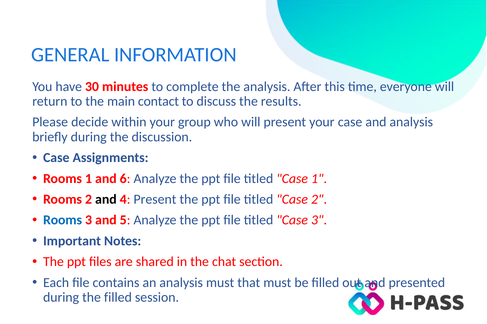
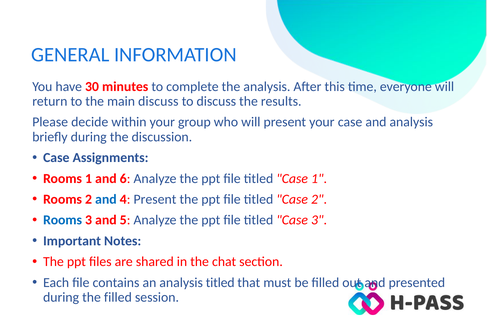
main contact: contact -> discuss (158, 102)
and colour: black -> blue (106, 200)
analysis must: must -> titled (220, 283)
